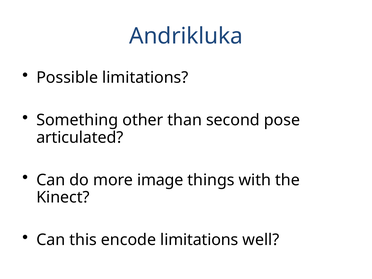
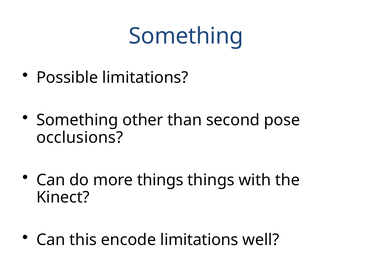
Andrikluka: Andrikluka -> Something (186, 36)
articulated: articulated -> occlusions (80, 137)
more image: image -> things (160, 180)
